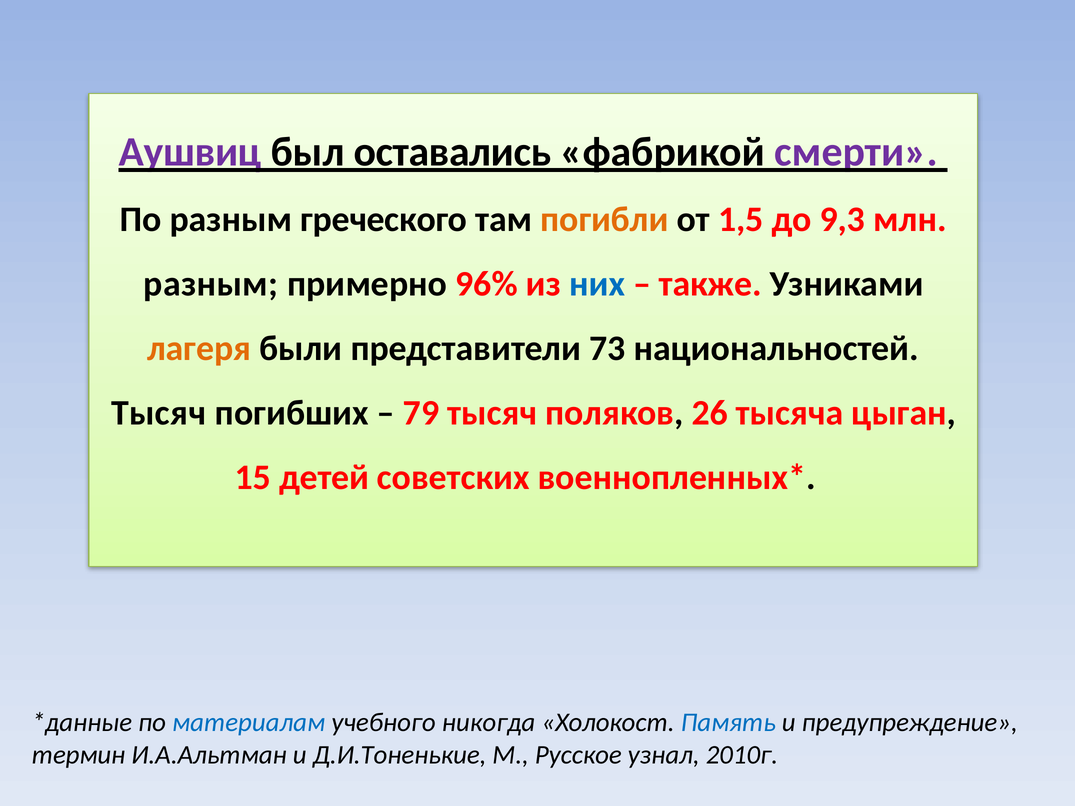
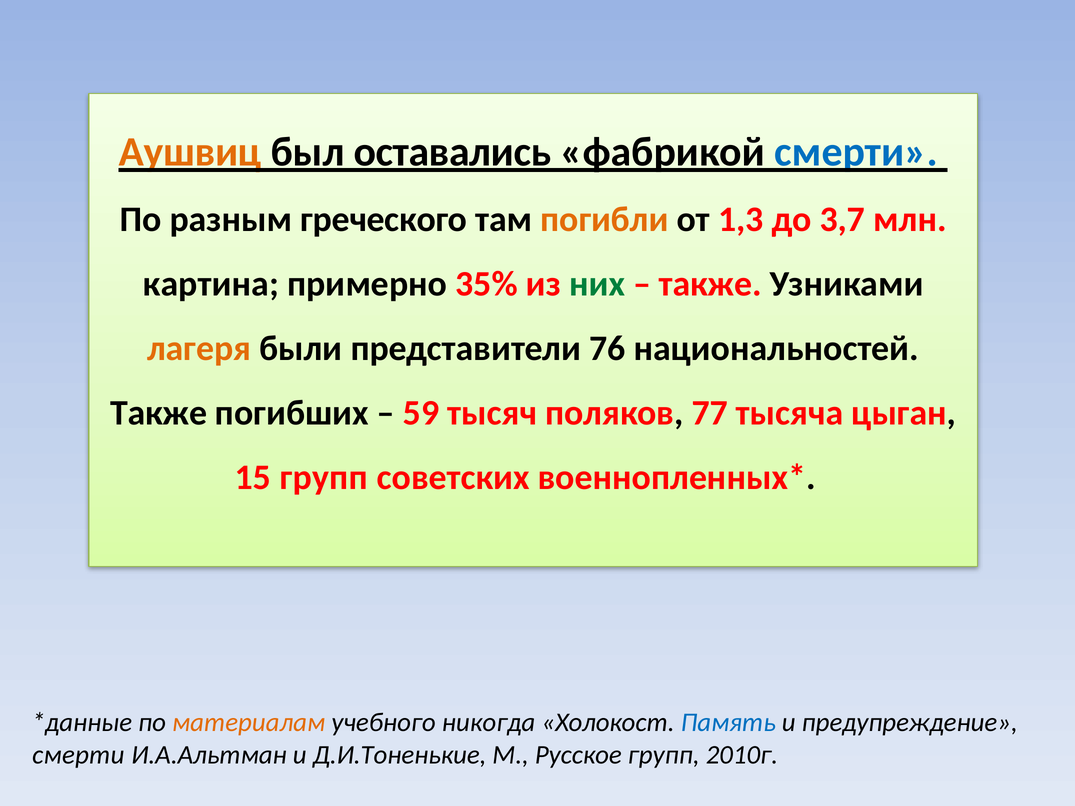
Аушвиц colour: purple -> orange (190, 152)
смерти colour: purple -> blue (856, 152)
1,5: 1,5 -> 1,3 (741, 220)
9,3: 9,3 -> 3,7 (842, 220)
разным: разным -> картина (211, 284)
96%: 96% -> 35% (486, 284)
них colour: blue -> green (597, 284)
73: 73 -> 76 (607, 349)
Тысяч: Тысяч -> Также (159, 413)
79: 79 -> 59 (421, 413)
26: 26 -> 77 (710, 413)
15 детей: детей -> групп (324, 478)
материалам colour: blue -> orange (249, 723)
термин: термин -> смерти (78, 755)
Русское узнал: узнал -> групп (664, 755)
